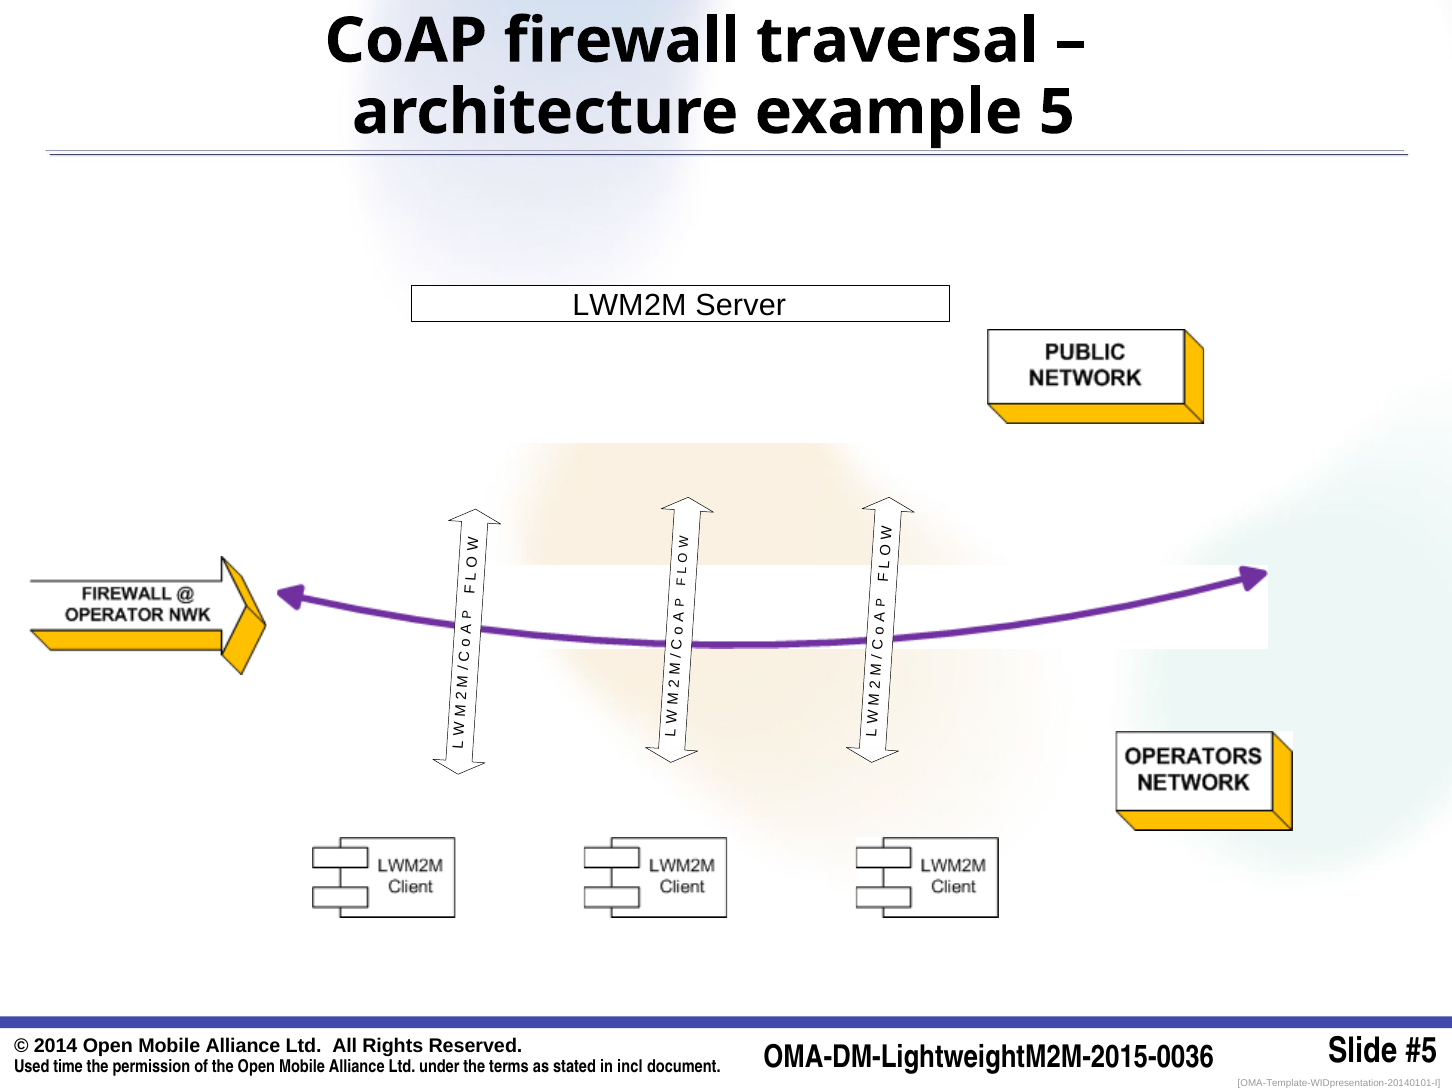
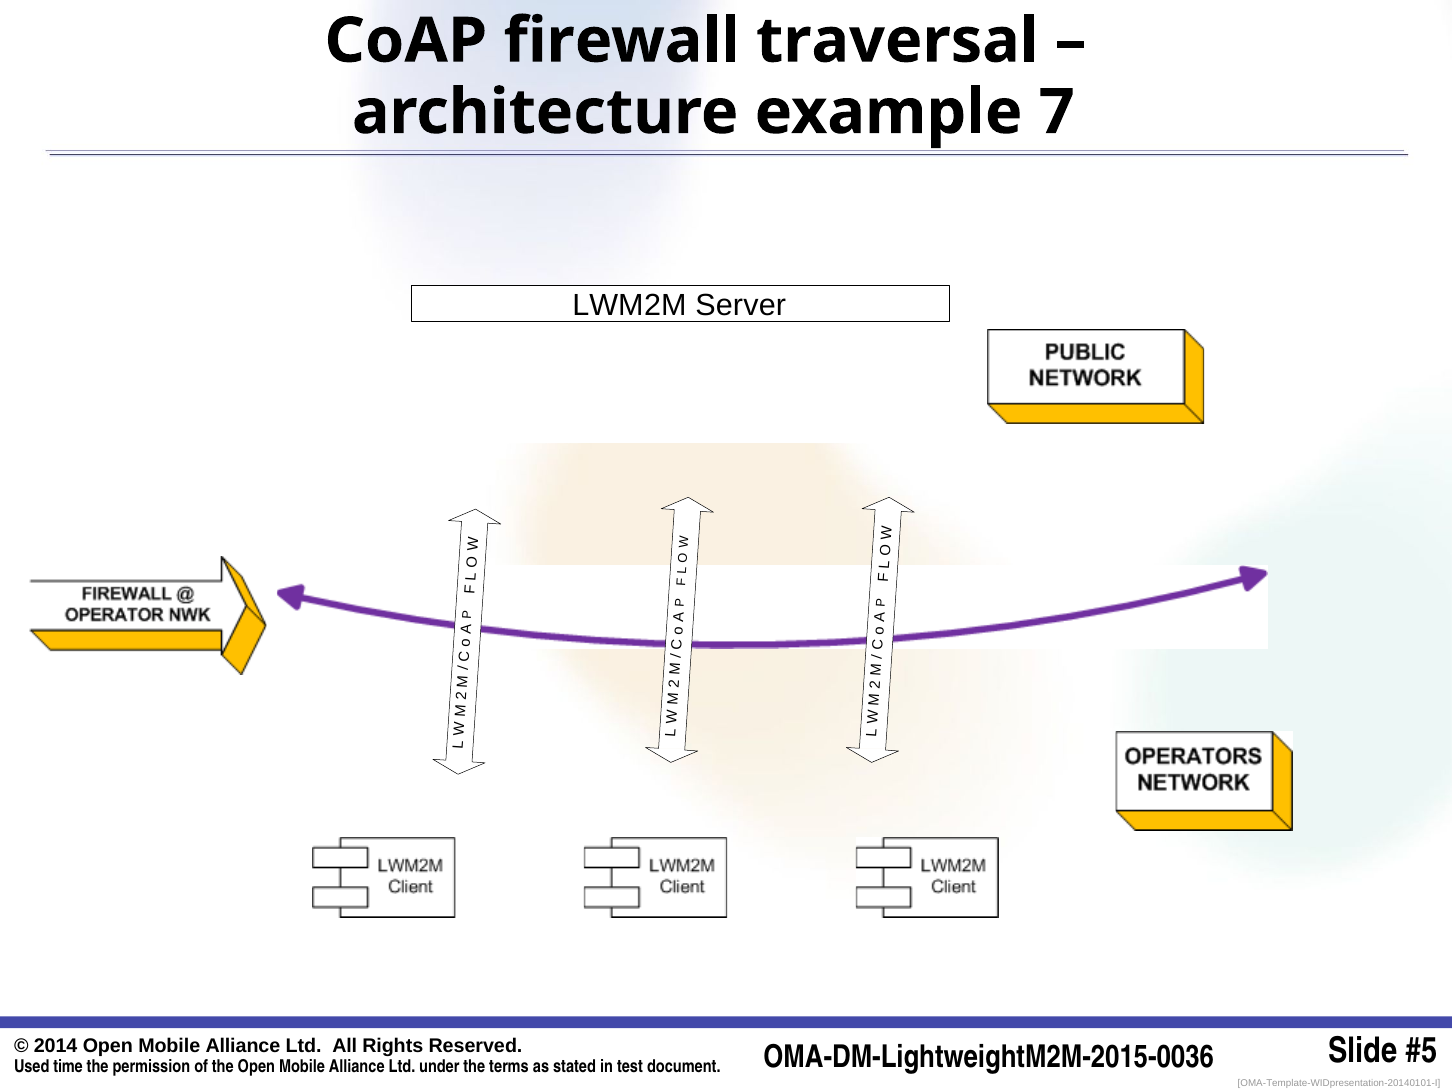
5: 5 -> 7 (1057, 112)
incl: incl -> test (630, 1066)
